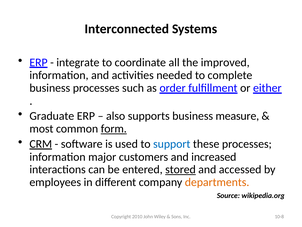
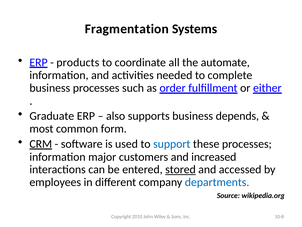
Interconnected: Interconnected -> Fragmentation (127, 29)
integrate: integrate -> products (78, 62)
improved: improved -> automate (225, 62)
measure: measure -> depends (237, 116)
form underline: present -> none (114, 129)
departments colour: orange -> blue (217, 182)
